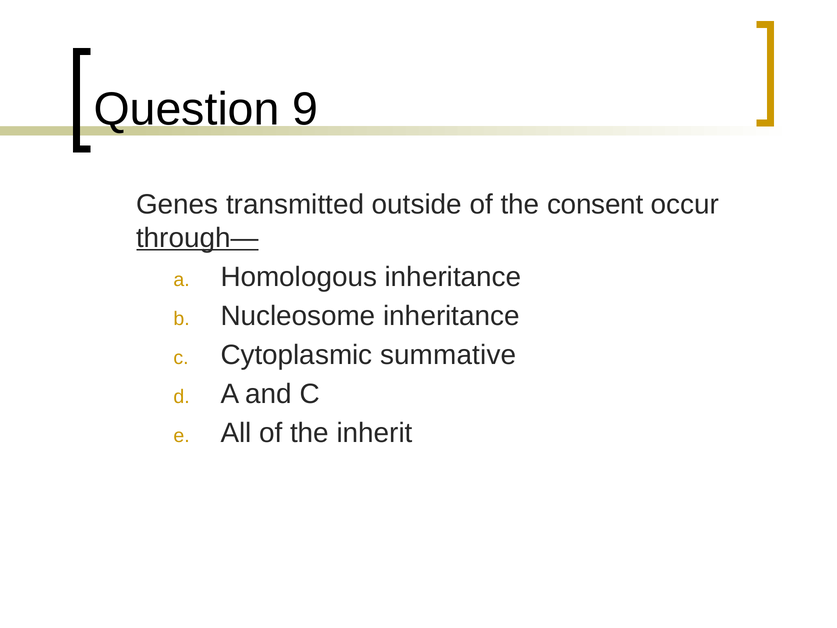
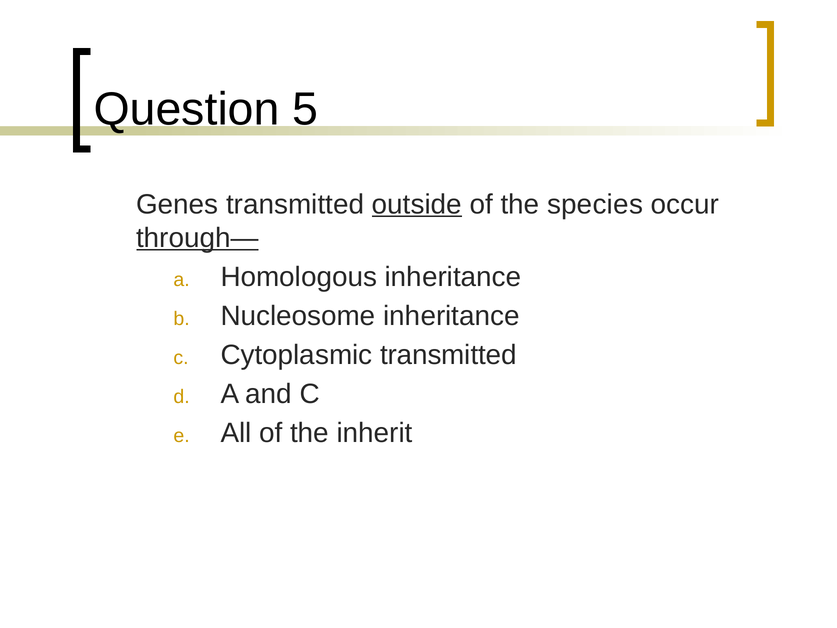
9: 9 -> 5 (305, 109)
outside underline: none -> present (417, 204)
consent: consent -> species (595, 204)
Cytoplasmic summative: summative -> transmitted (448, 355)
